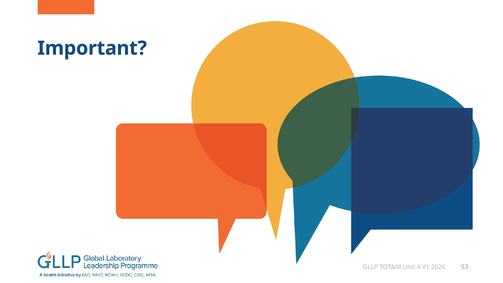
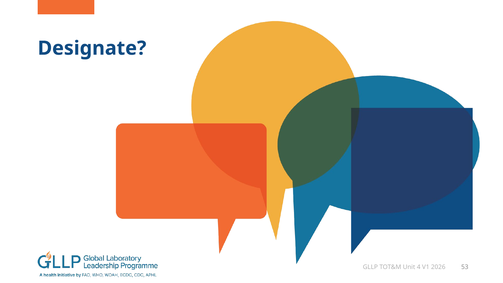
Important: Important -> Designate (92, 48)
